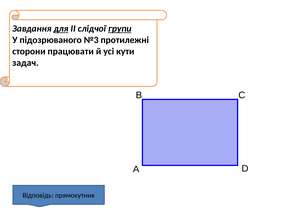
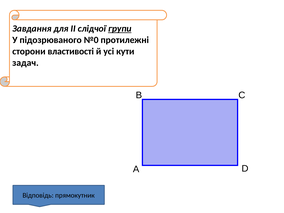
для underline: present -> none (61, 29)
№3: №3 -> №0 (91, 40)
працювати: працювати -> властивості (71, 51)
